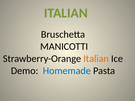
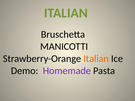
Homemade colour: blue -> purple (67, 71)
